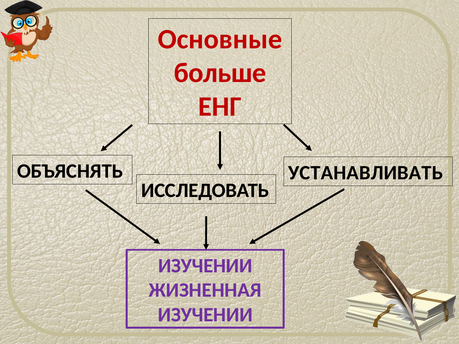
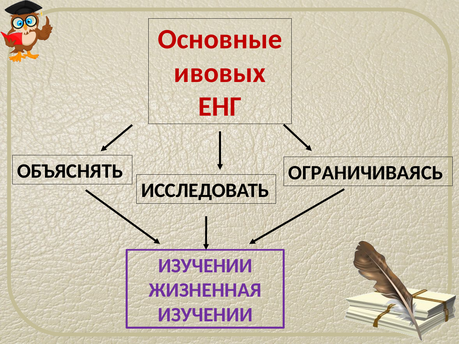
больше: больше -> ивовых (220, 73)
УСТАНАВЛИВАТЬ: УСТАНАВЛИВАТЬ -> ОГРАНИЧИВАЯСЬ (366, 173)
